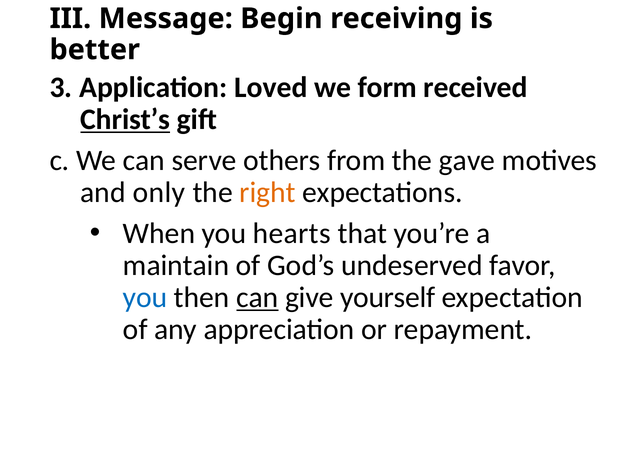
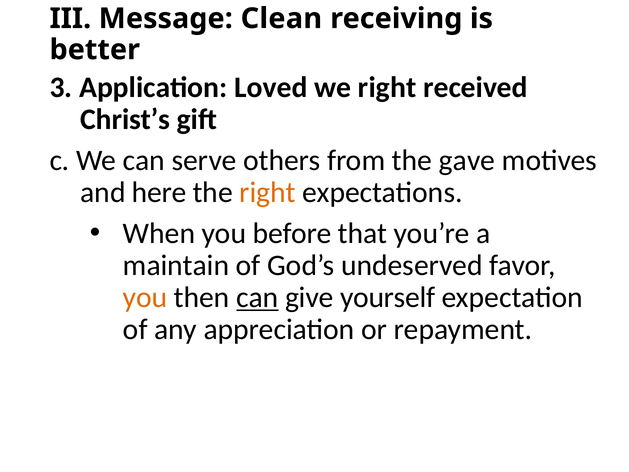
Begin: Begin -> Clean (281, 19)
we form: form -> right (387, 87)
Christ’s underline: present -> none (125, 119)
only: only -> here (159, 192)
hearts: hearts -> before (292, 233)
you colour: blue -> orange (145, 297)
